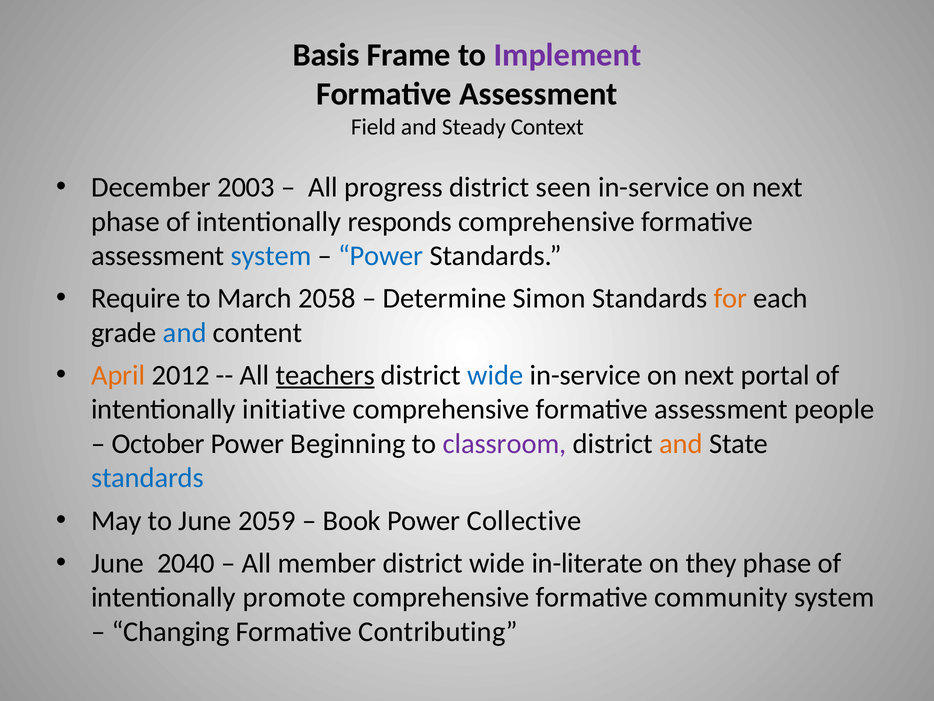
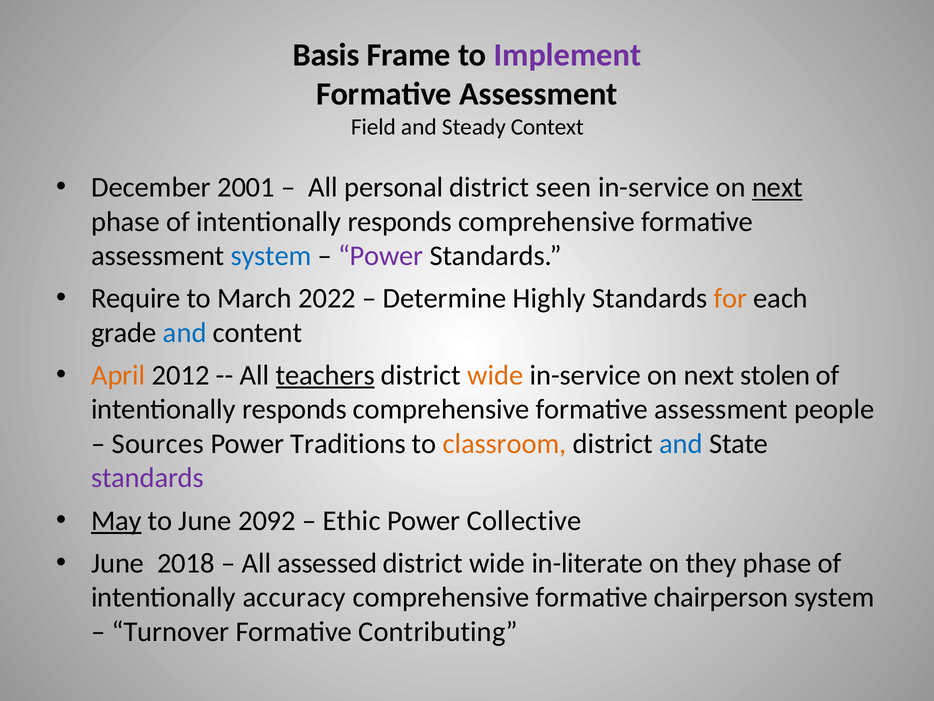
2003: 2003 -> 2001 (246, 187)
progress: progress -> personal (394, 187)
next underline: none -> present (777, 187)
Power colour: blue -> purple (381, 256)
2058: 2058 -> 2022 (327, 298)
Simon: Simon -> Highly (549, 298)
wide colour: blue -> orange (495, 375)
portal: portal -> stolen (775, 375)
initiative: initiative -> responds (294, 409)
October: October -> Sources (158, 443)
Beginning: Beginning -> Traditions (348, 443)
classroom colour: purple -> orange (505, 443)
and colour: orange -> blue (681, 443)
standards colour: blue -> purple (148, 478)
May underline: none -> present (116, 520)
2059: 2059 -> 2092 (267, 520)
Book: Book -> Ethic (352, 520)
2040: 2040 -> 2018 (186, 563)
member: member -> assessed (327, 563)
promote: promote -> accuracy (294, 597)
community: community -> chairperson (721, 597)
Changing: Changing -> Turnover (170, 631)
